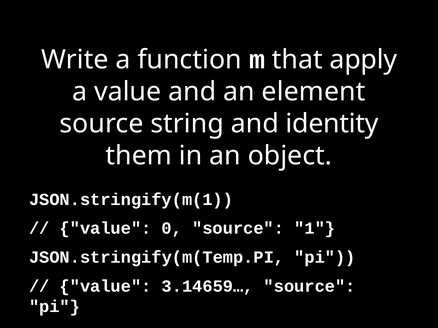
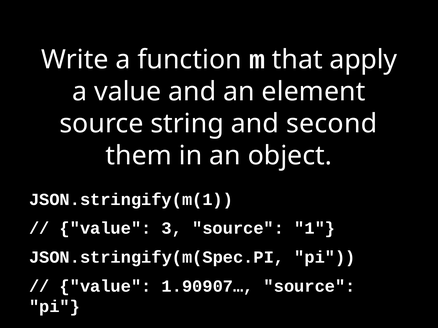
identity: identity -> second (332, 124)
0: 0 -> 3 (172, 229)
JSON.stringify(m(Temp.PI: JSON.stringify(m(Temp.PI -> JSON.stringify(m(Spec.PI (157, 258)
3.14659…: 3.14659… -> 1.90907… (208, 287)
